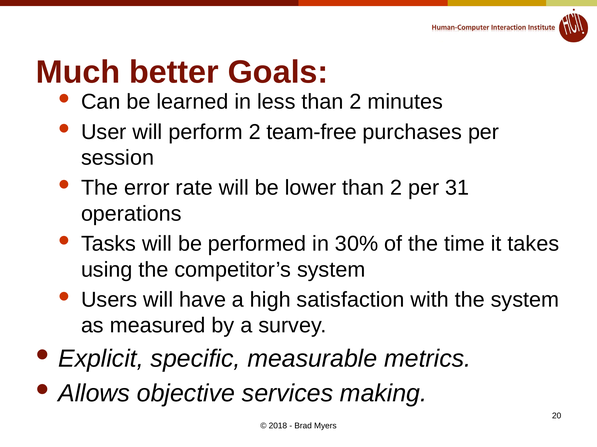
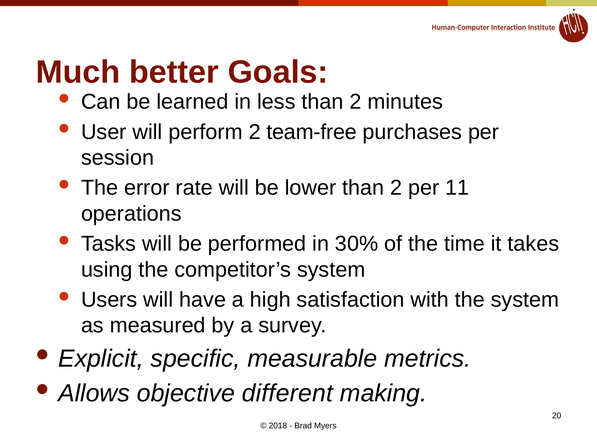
31: 31 -> 11 (457, 188)
services: services -> different (287, 394)
